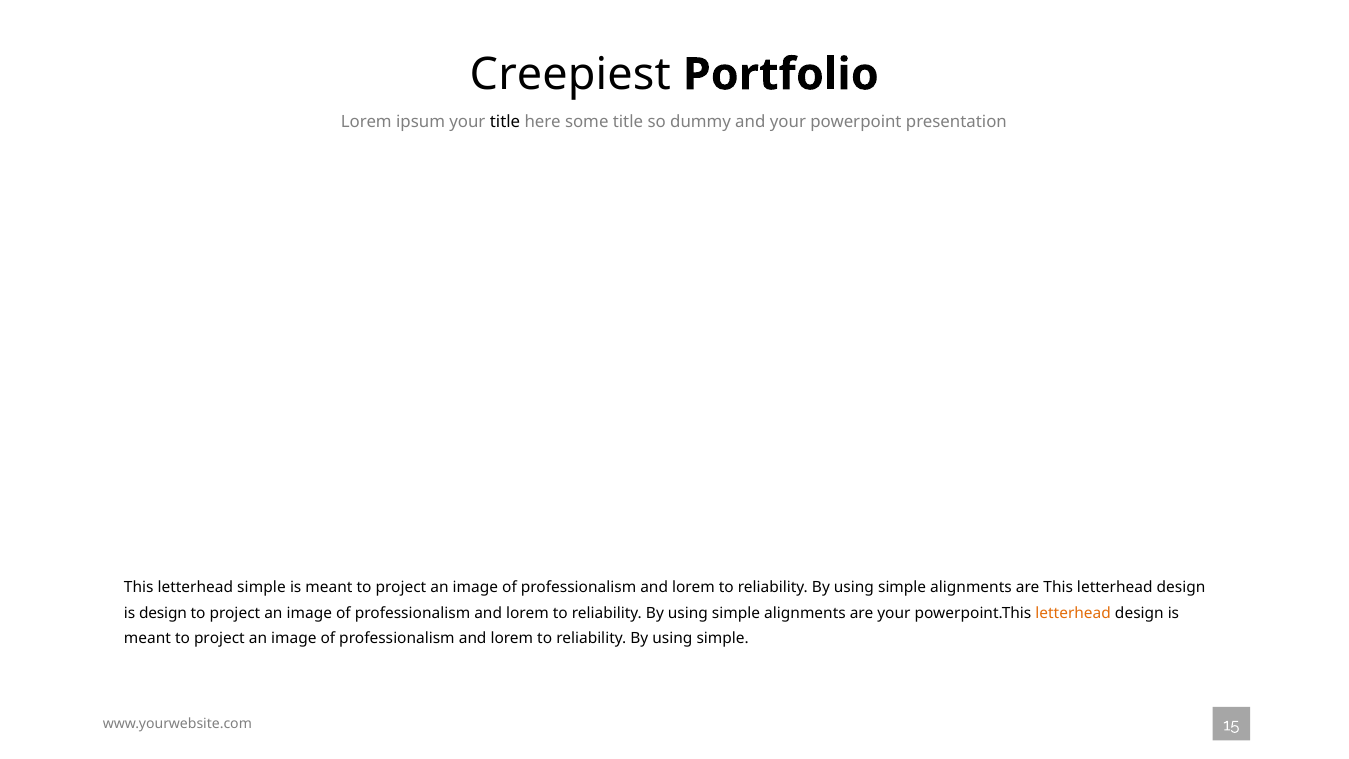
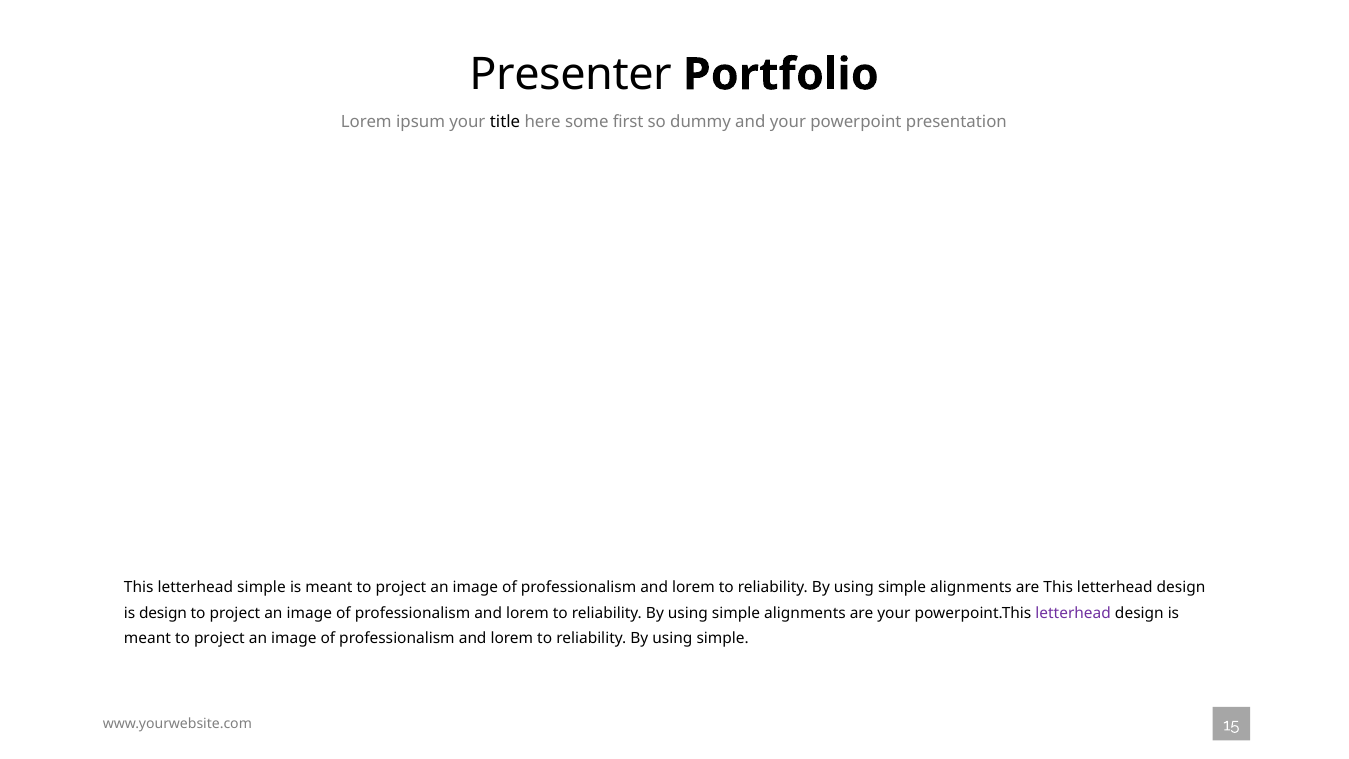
Creepiest: Creepiest -> Presenter (571, 75)
some title: title -> first (628, 122)
letterhead colour: orange -> purple (1073, 613)
